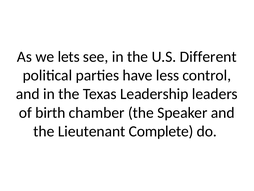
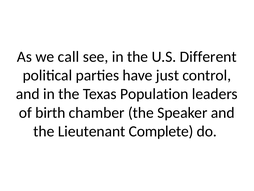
lets: lets -> call (68, 57)
less: less -> just (168, 75)
Leadership: Leadership -> Population (154, 94)
